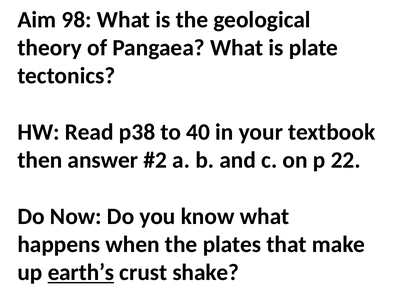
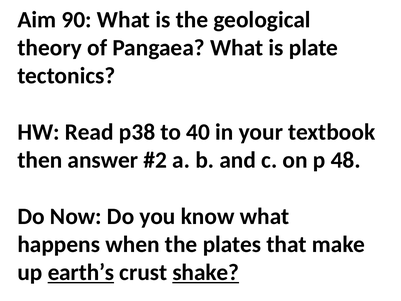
98: 98 -> 90 (77, 20)
22: 22 -> 48 (346, 160)
shake underline: none -> present (206, 272)
